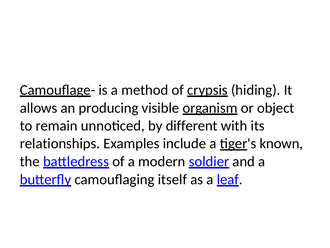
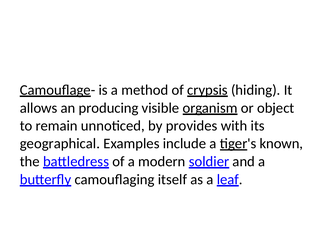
different: different -> provides (192, 126)
relationships: relationships -> geographical (60, 143)
